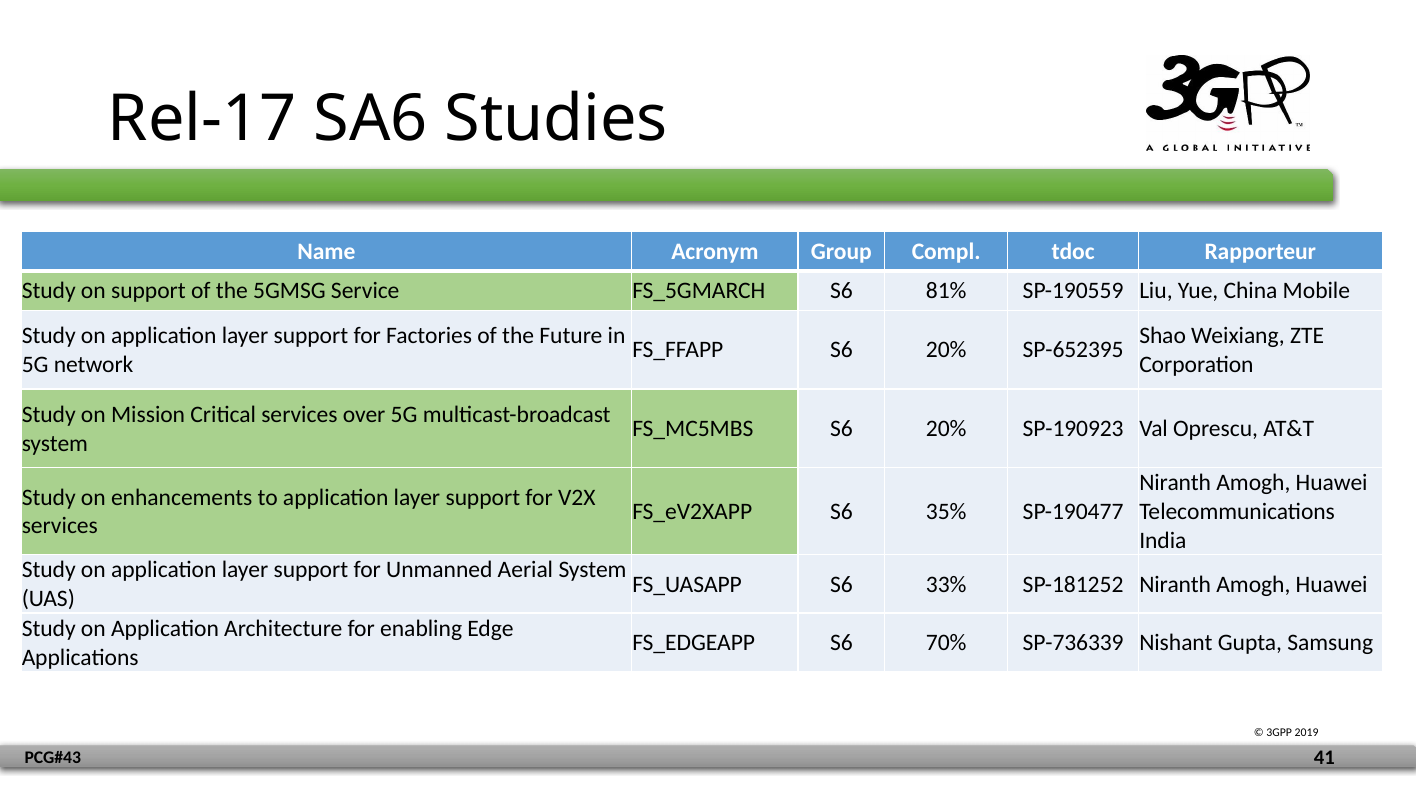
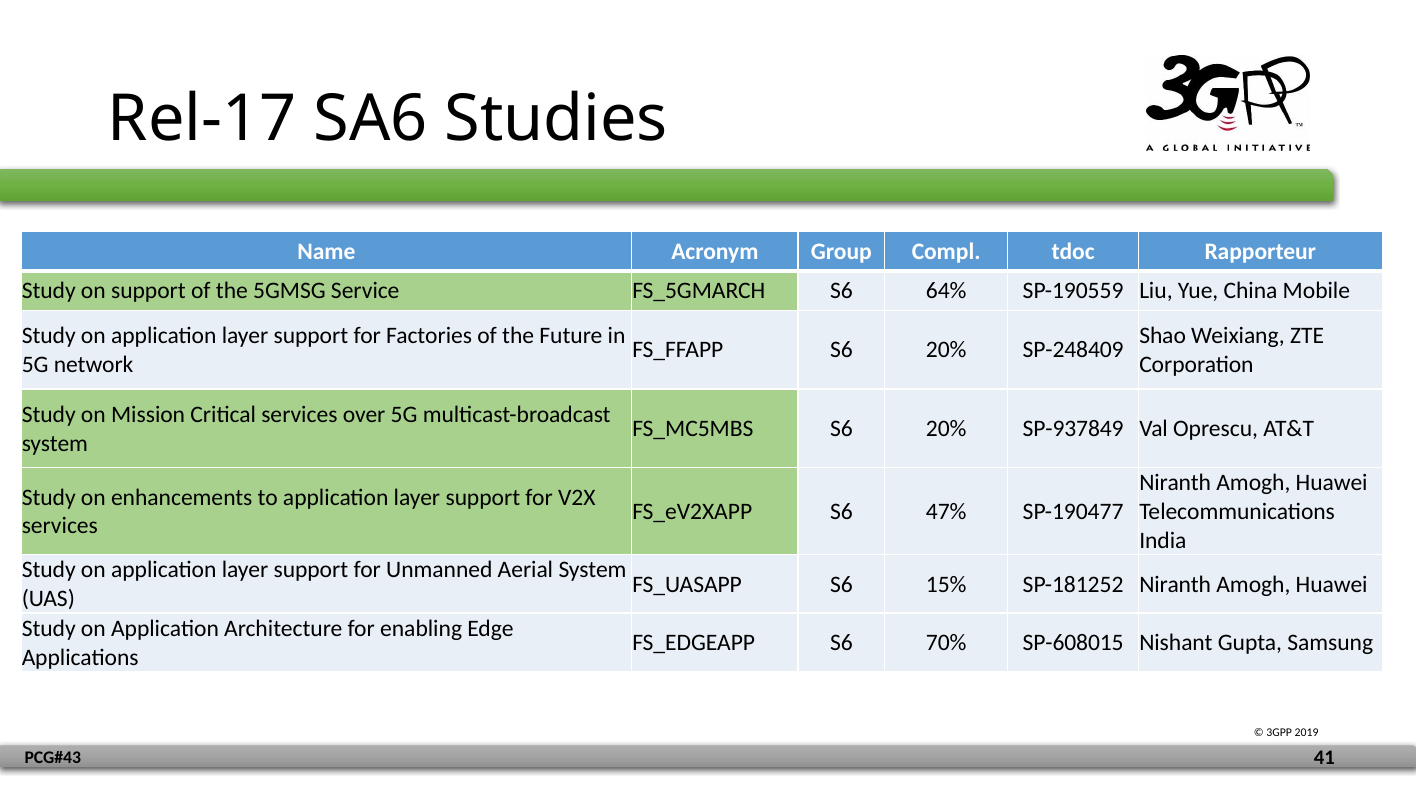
81%: 81% -> 64% (946, 291)
SP-652395: SP-652395 -> SP-248409 (1073, 350)
SP-190923: SP-190923 -> SP-937849 (1073, 429)
35%: 35% -> 47% (946, 511)
33%: 33% -> 15% (946, 584)
SP-736339: SP-736339 -> SP-608015 (1073, 642)
